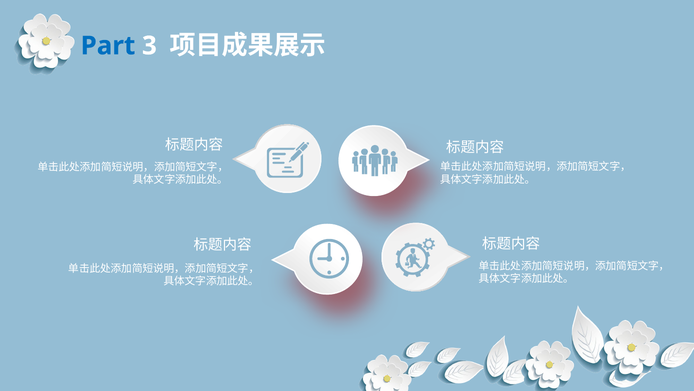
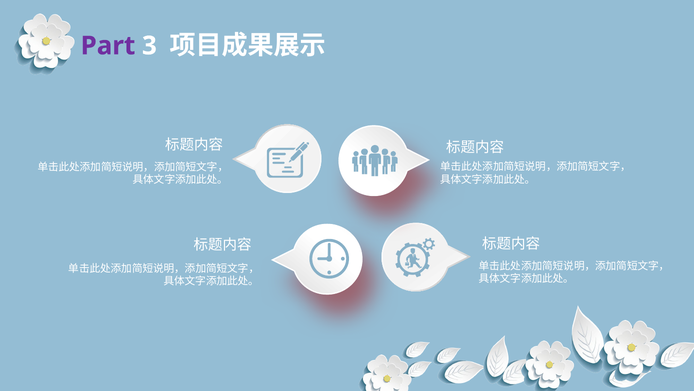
Part colour: blue -> purple (108, 46)
